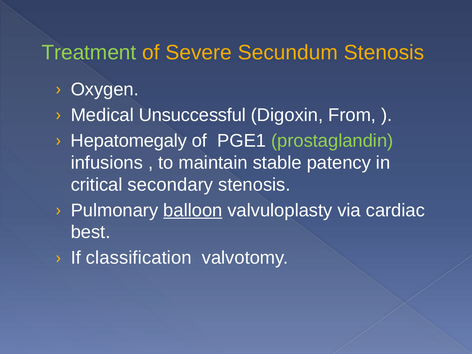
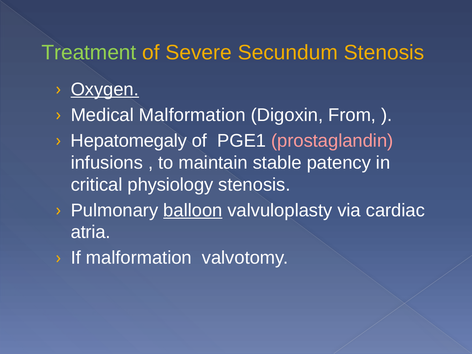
Oxygen underline: none -> present (105, 89)
Medical Unsuccessful: Unsuccessful -> Malformation (192, 115)
prostaglandin colour: light green -> pink (332, 141)
secondary: secondary -> physiology (170, 185)
best: best -> atria (91, 232)
If classification: classification -> malformation (139, 258)
